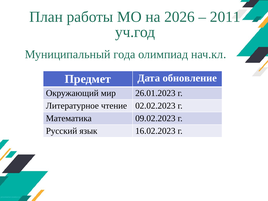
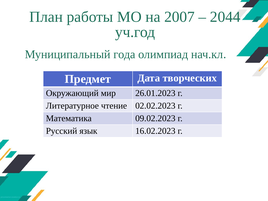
2026: 2026 -> 2007 (179, 17)
2011: 2011 -> 2044 (225, 17)
обновление: обновление -> творческих (190, 78)
